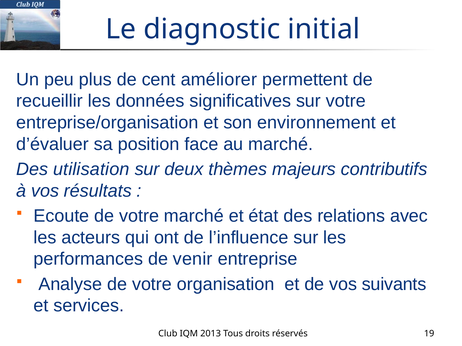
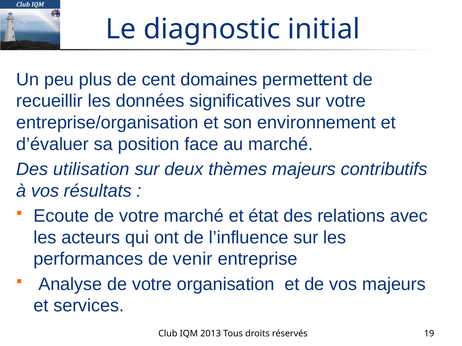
améliorer: améliorer -> domaines (219, 80)
vos suivants: suivants -> majeurs (394, 285)
